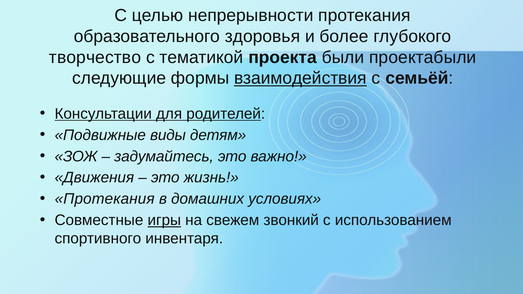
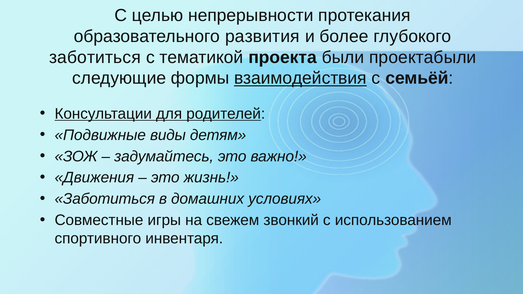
здоровья: здоровья -> развития (262, 36)
творчество: творчество -> заботиться (95, 57)
Протекания: Протекания -> Заботиться (105, 199)
игры underline: present -> none (164, 220)
